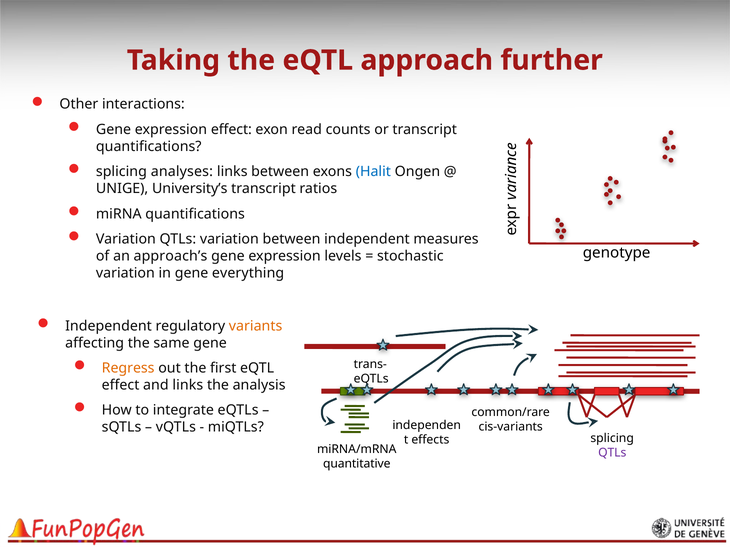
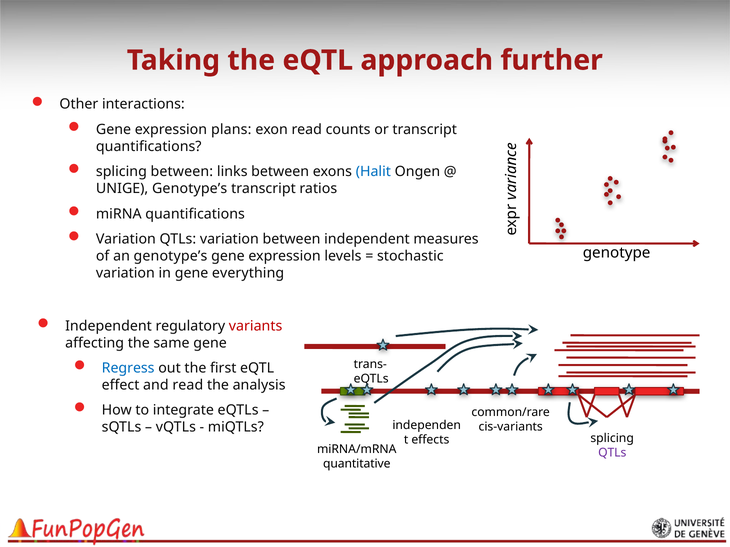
expression effect: effect -> plans (231, 130)
splicing analyses: analyses -> between (182, 172)
UNIGE University’s: University’s -> Genotype’s (190, 189)
an approach’s: approach’s -> genotype’s (170, 256)
variants colour: orange -> red (256, 326)
Regress colour: orange -> blue (128, 368)
and links: links -> read (188, 385)
